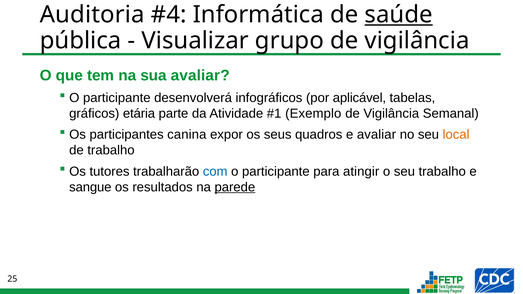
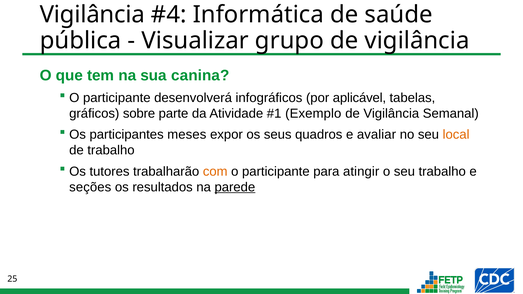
Auditoria: Auditoria -> Vigilância (92, 15)
saúde underline: present -> none (399, 15)
sua avaliar: avaliar -> canina (200, 76)
etária: etária -> sobre (139, 114)
canina: canina -> meses (187, 135)
com colour: blue -> orange (215, 172)
sangue: sangue -> seções (90, 187)
